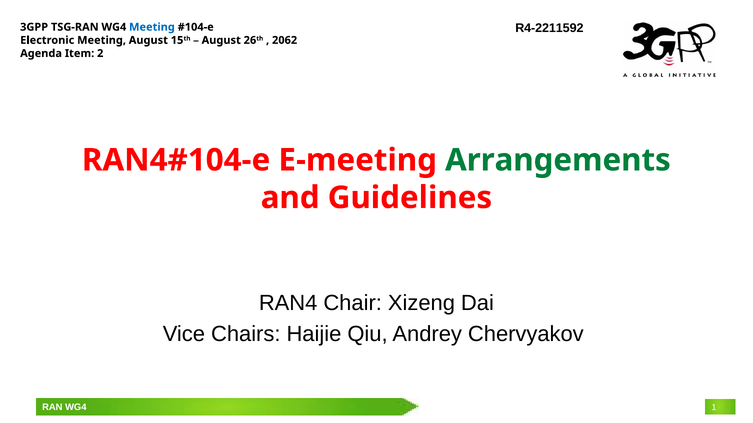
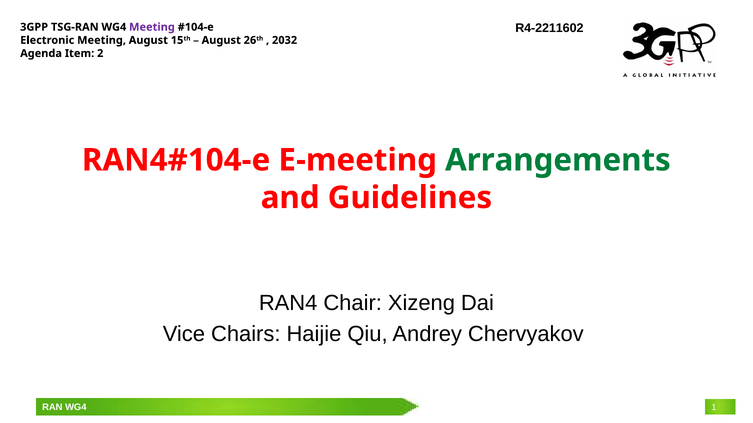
R4-2211592: R4-2211592 -> R4-2211602 (549, 28)
Meeting colour: blue -> purple (152, 27)
2062: 2062 -> 2032 (285, 40)
